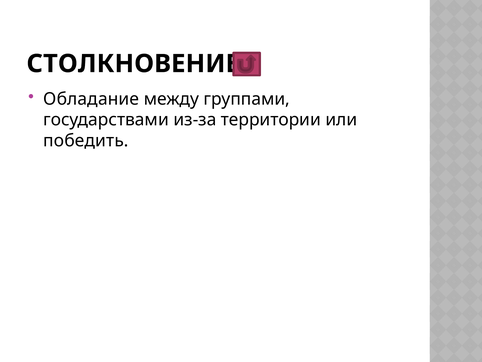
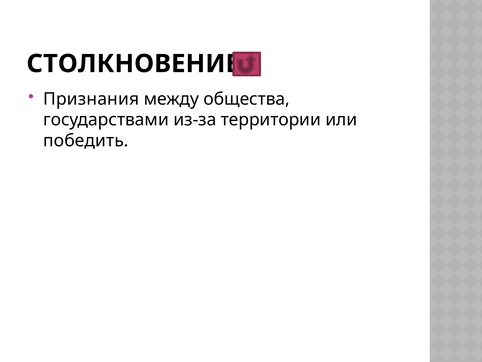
Обладание: Обладание -> Признания (91, 99)
группами: группами -> общества (247, 99)
